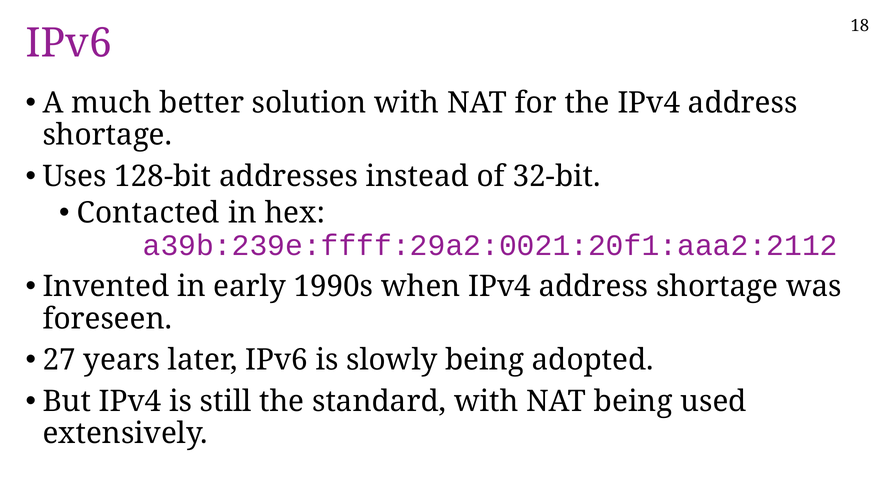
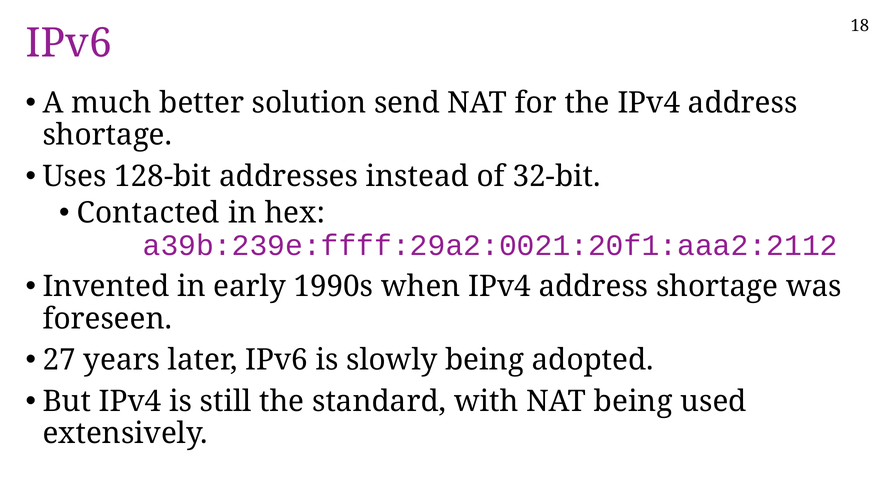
solution with: with -> send (407, 103)
